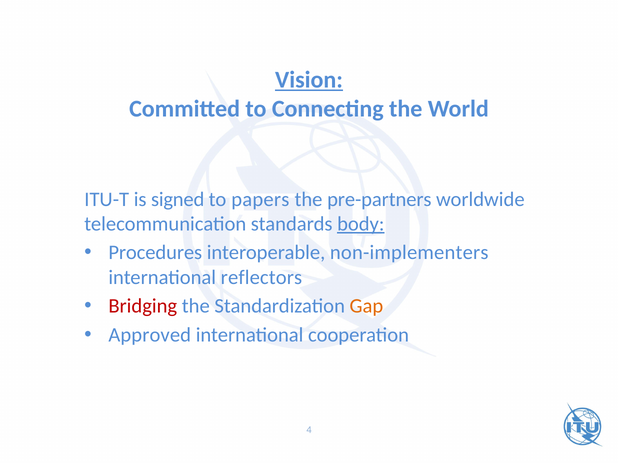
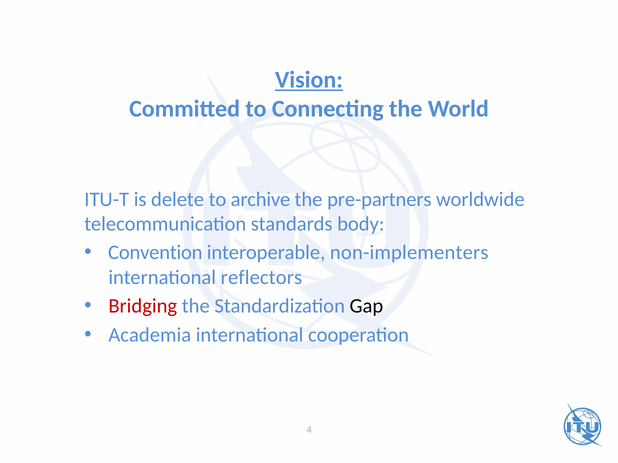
signed: signed -> delete (178, 199)
papers: papers -> archive (261, 199)
body underline: present -> none (361, 224)
Procedures: Procedures -> Convention (155, 253)
Gap colour: orange -> black (366, 307)
Approved: Approved -> Academia (150, 335)
